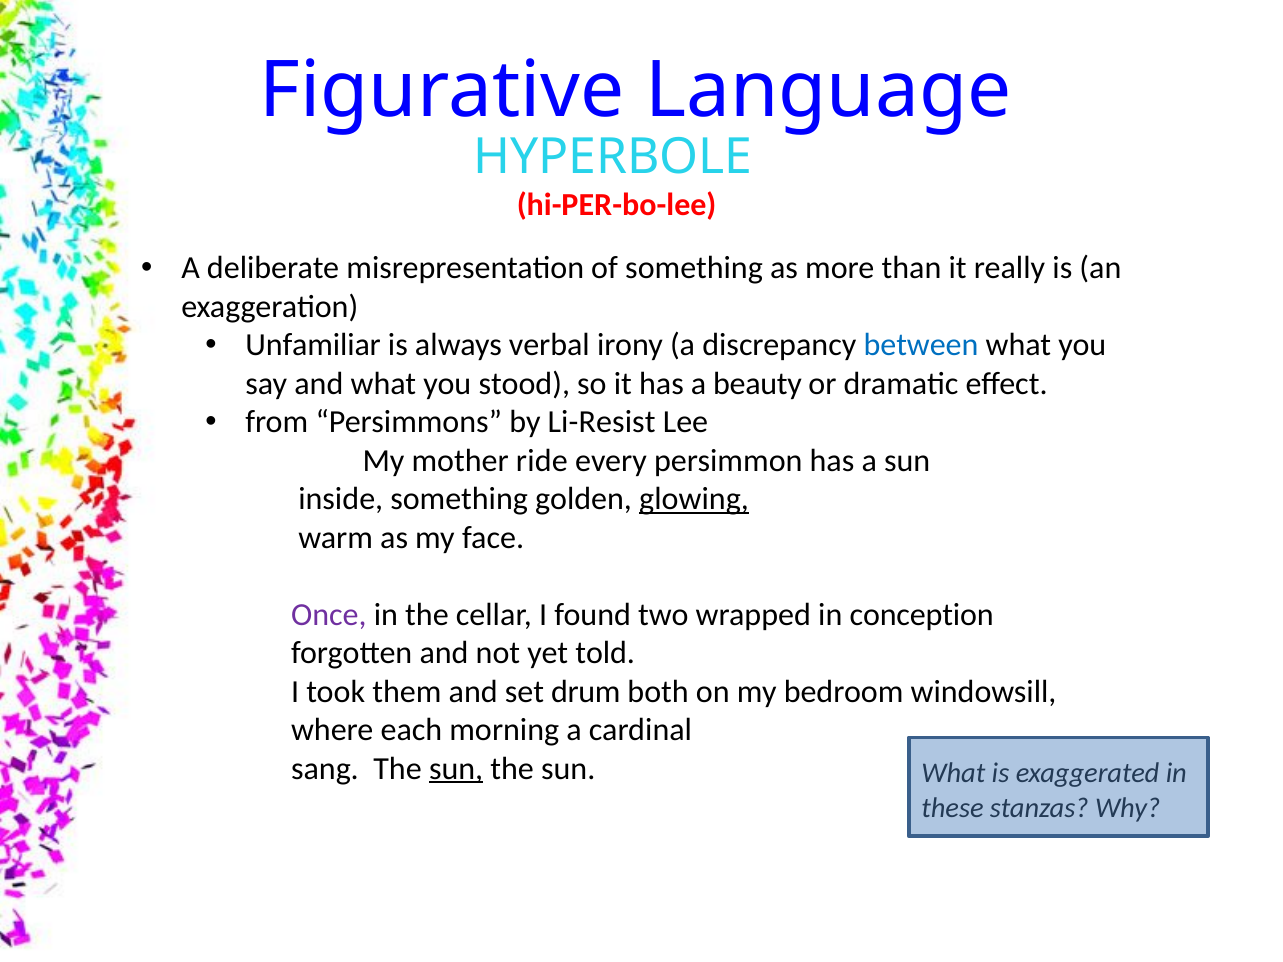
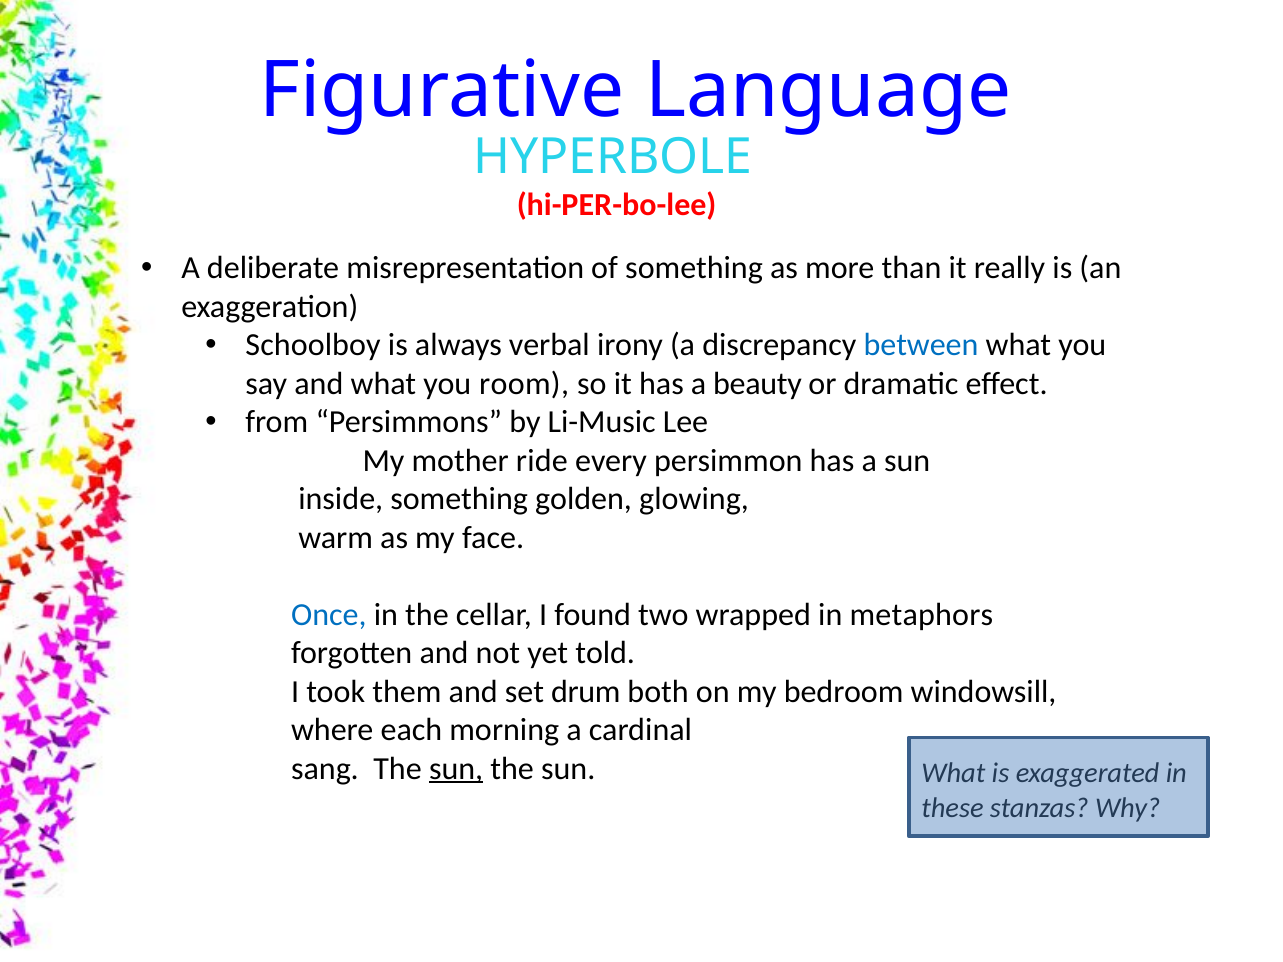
Unfamiliar: Unfamiliar -> Schoolboy (313, 345)
stood: stood -> room (524, 384)
Li-Resist: Li-Resist -> Li-Music (602, 422)
glowing underline: present -> none (694, 499)
Once colour: purple -> blue (329, 615)
conception: conception -> metaphors (921, 615)
